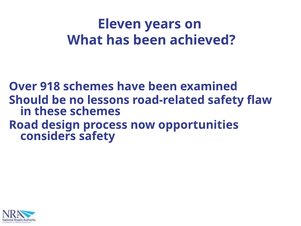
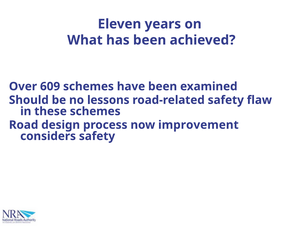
918: 918 -> 609 (50, 86)
opportunities: opportunities -> improvement (198, 125)
